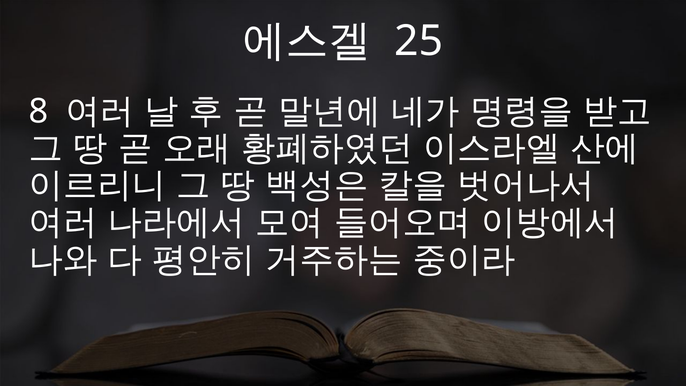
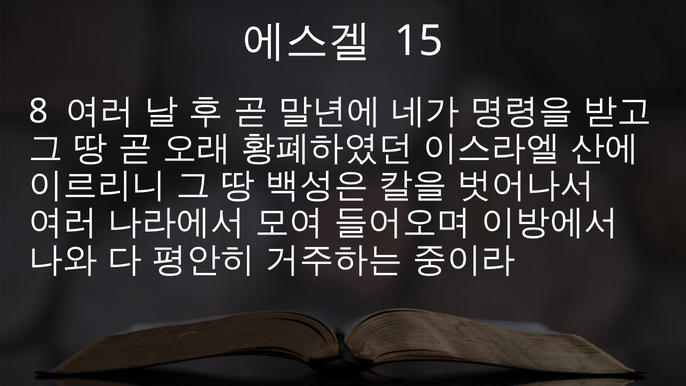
25: 25 -> 15 (419, 41)
